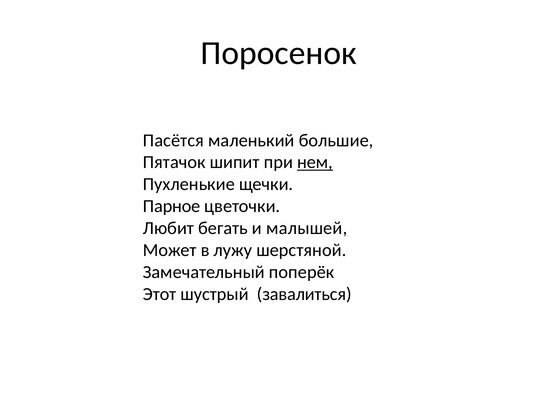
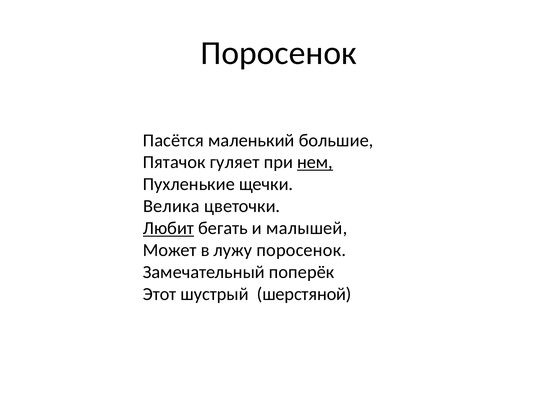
шипит: шипит -> гуляет (235, 162)
Парное: Парное -> Велика (171, 206)
Любит underline: none -> present (168, 228)
лужу шерстяной: шерстяной -> поросенок (301, 250)
завалиться: завалиться -> шерстяной (304, 294)
